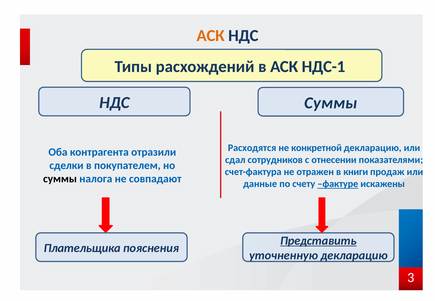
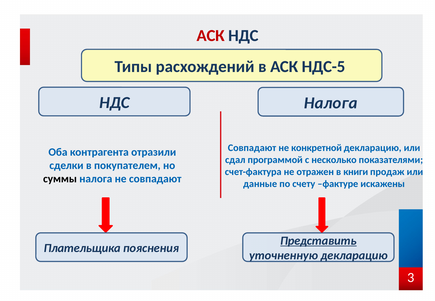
АСК colour: orange -> red (211, 36)
НДС-1: НДС-1 -> НДС-5 (323, 67)
Суммы: Суммы -> Налога (331, 103)
Расходятся: Расходятся -> Совпадают (252, 148)
сотрудников: сотрудников -> программой (275, 160)
отнесении: отнесении -> несколько (334, 160)
фактуре underline: present -> none (338, 184)
